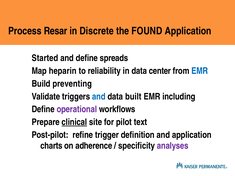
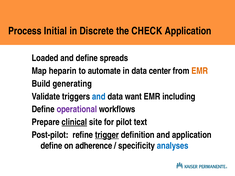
Resar: Resar -> Initial (55, 31)
FOUND: FOUND -> CHECK (147, 31)
Started: Started -> Loaded (45, 58)
reliability: reliability -> automate (104, 71)
EMR colour: blue -> orange (200, 71)
preventing: preventing -> generating (72, 84)
built: built -> want (133, 97)
trigger underline: none -> present (107, 135)
charts: charts -> define (51, 146)
analyses colour: purple -> blue (173, 146)
